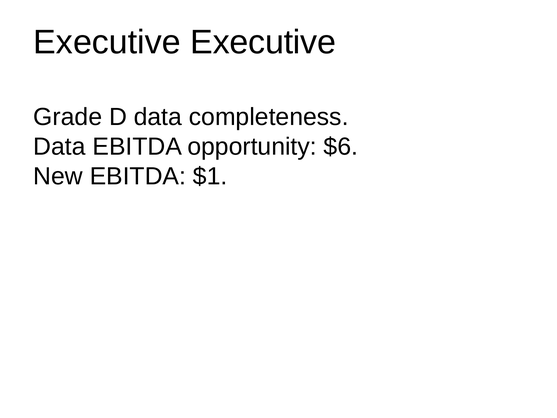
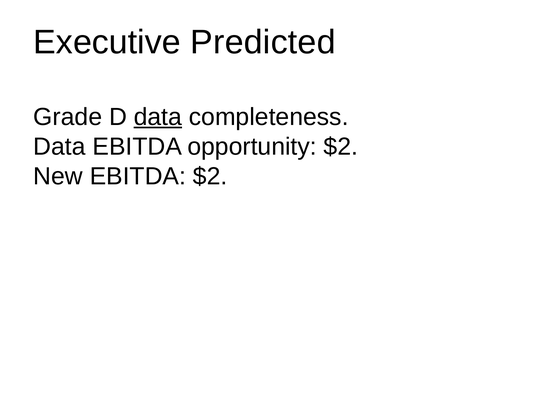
Executive Executive: Executive -> Predicted (263, 42)
data underline: none -> present (158, 117)
opportunity $6: $6 -> $2 (341, 147)
EBITDA $1: $1 -> $2 (210, 176)
